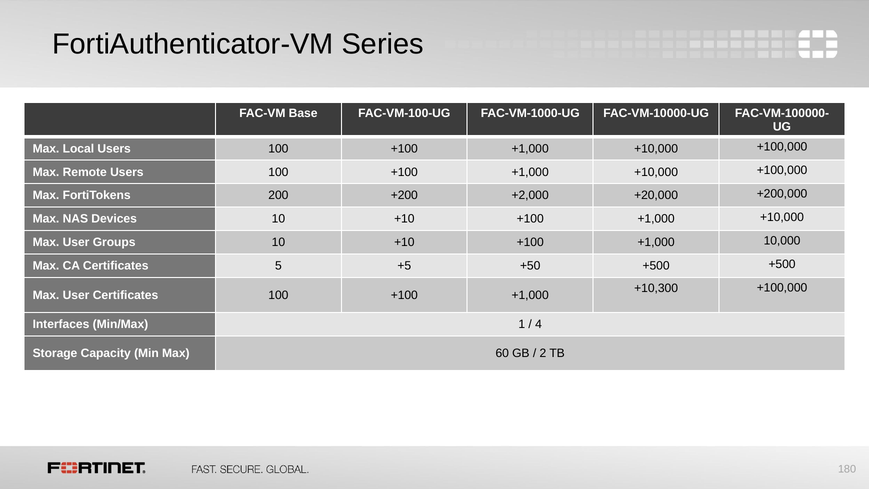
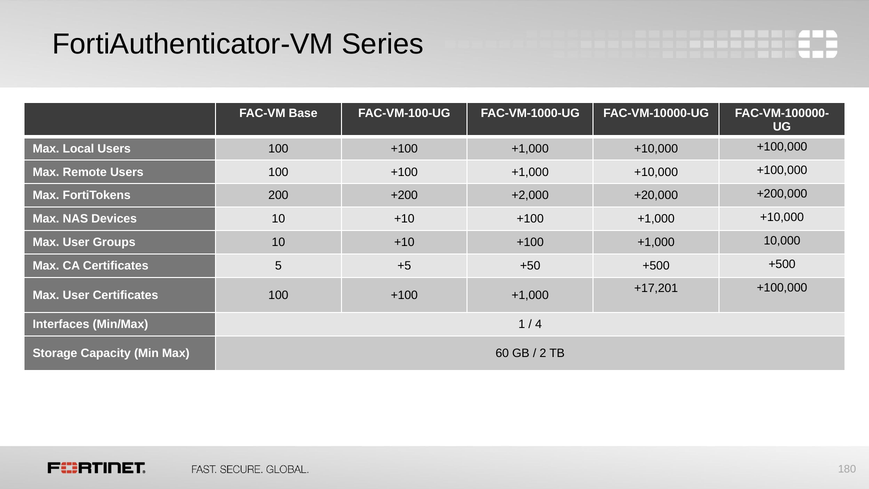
+10,300: +10,300 -> +17,201 (656, 288)
